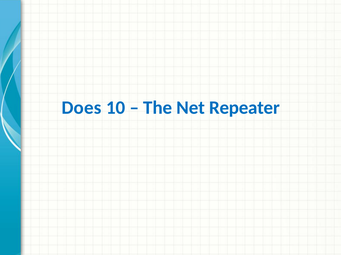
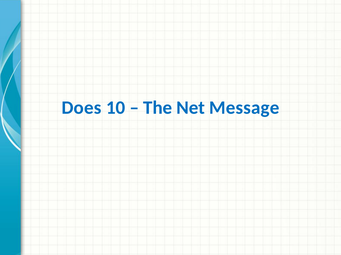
Repeater: Repeater -> Message (244, 108)
